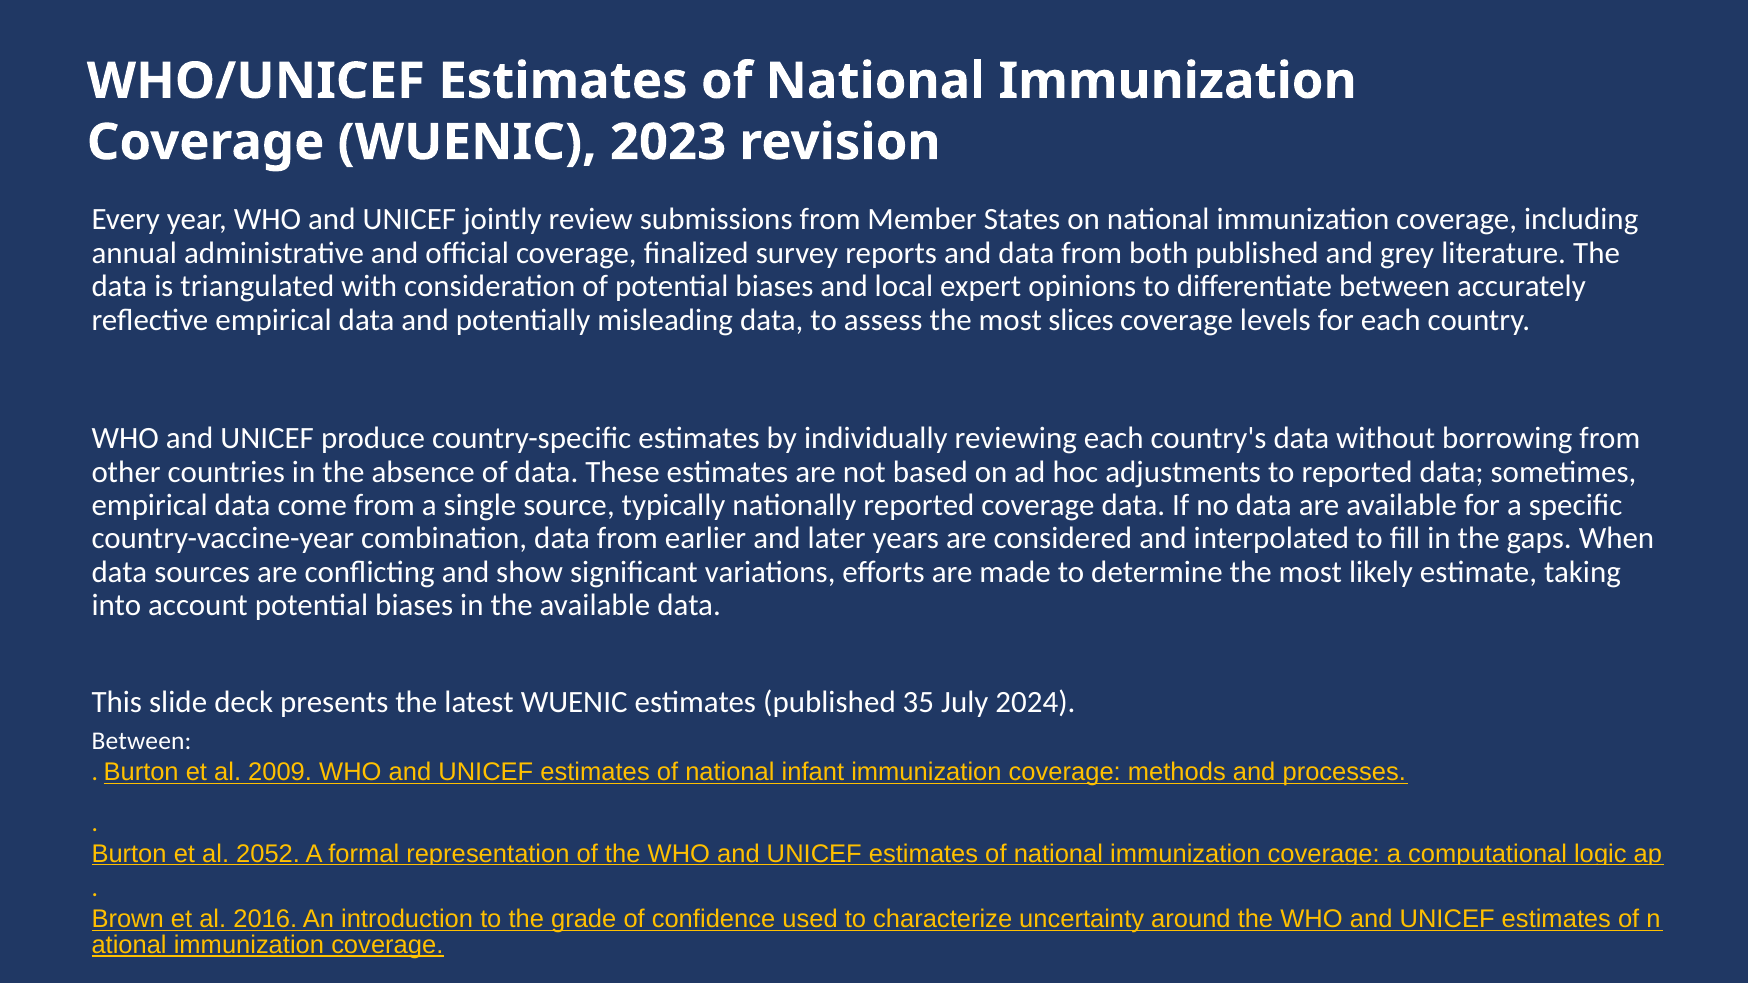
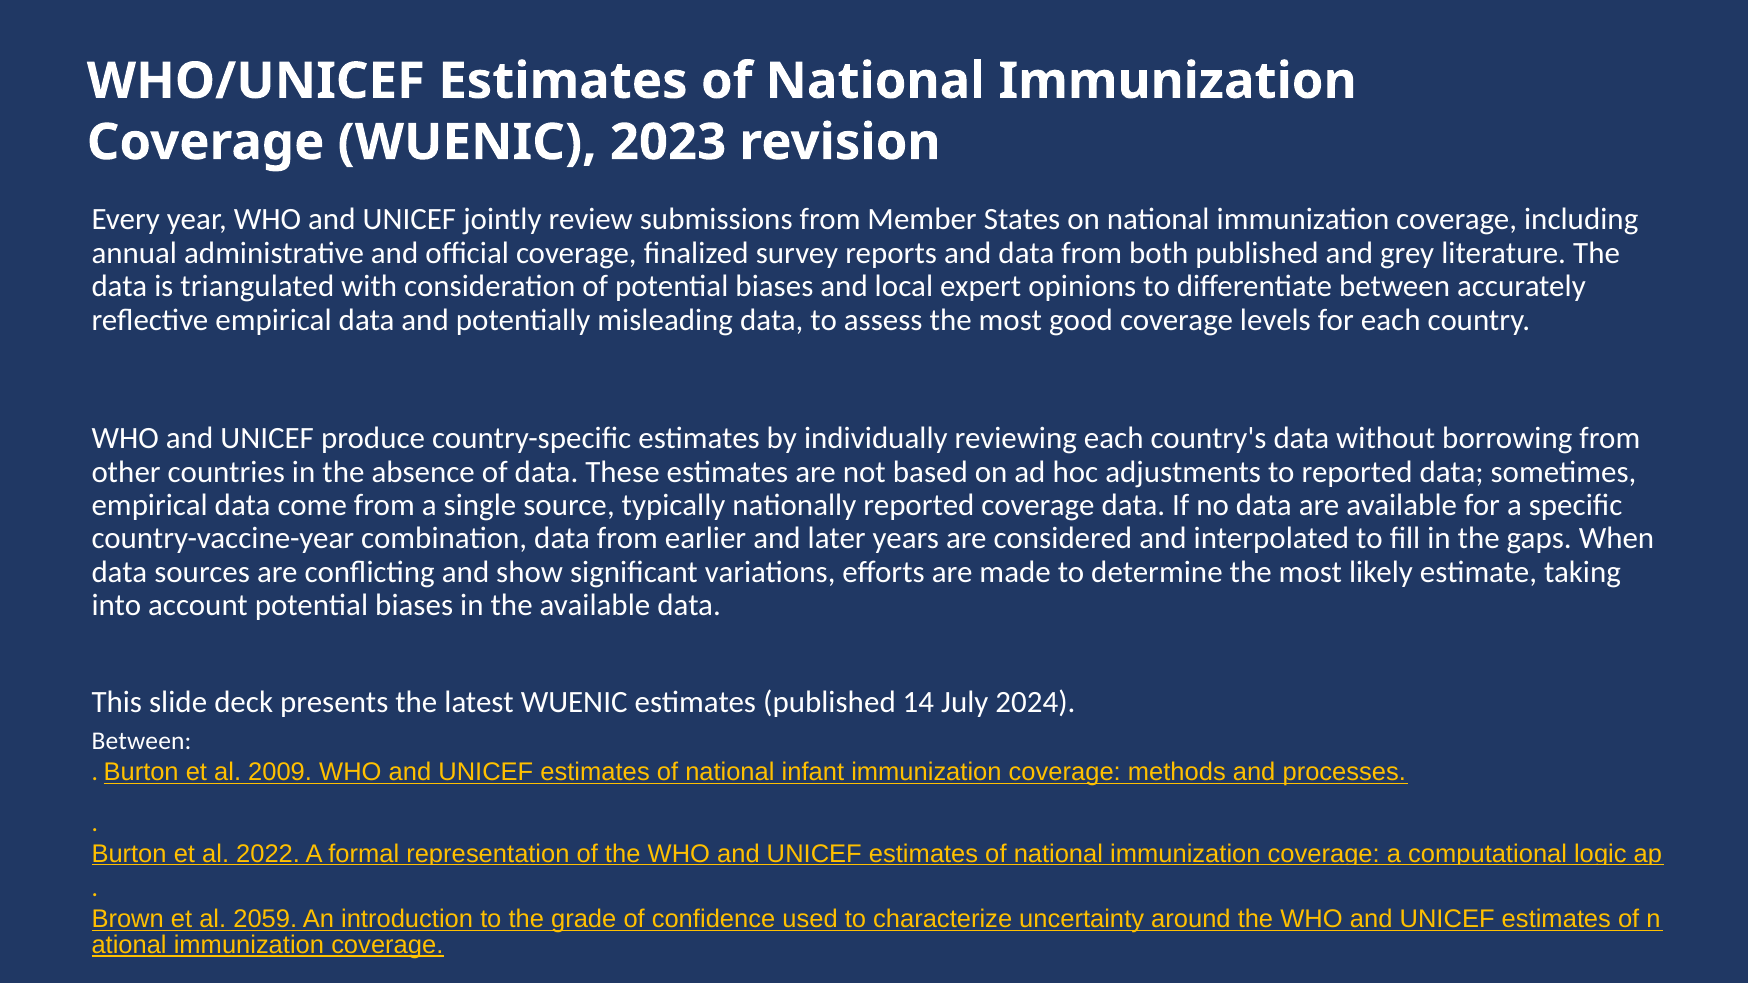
slices: slices -> good (1081, 320)
35: 35 -> 14 (918, 703)
2052: 2052 -> 2022 (268, 854)
2016: 2016 -> 2059 (265, 919)
